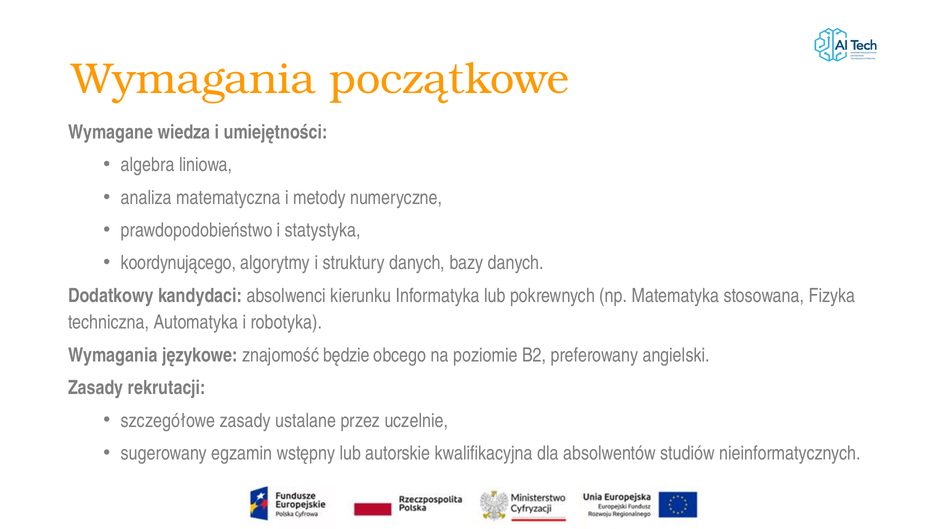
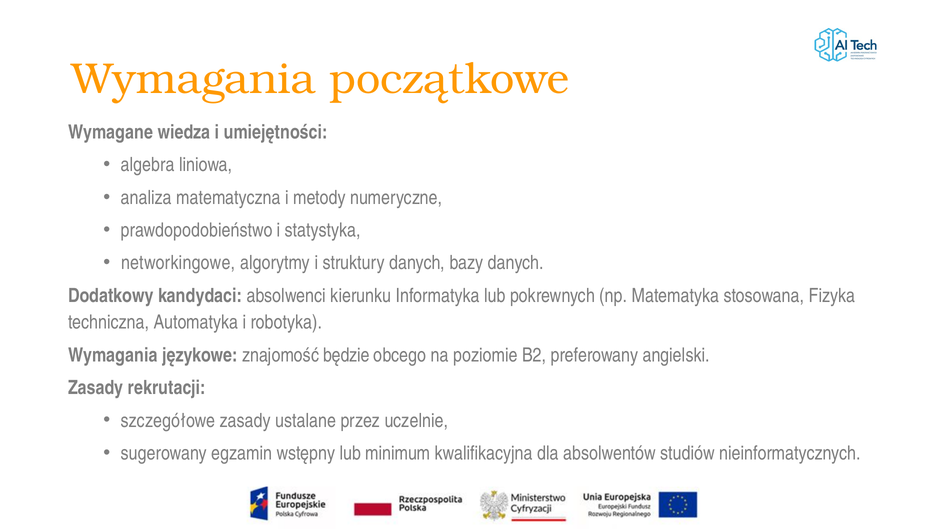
koordynującego: koordynującego -> networkingowe (178, 263)
autorskie: autorskie -> minimum (398, 454)
